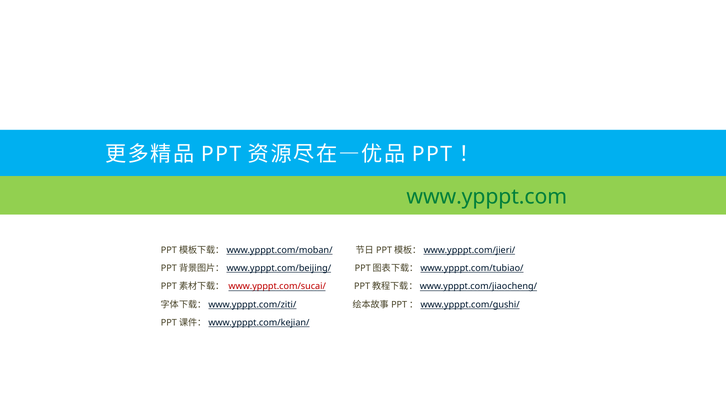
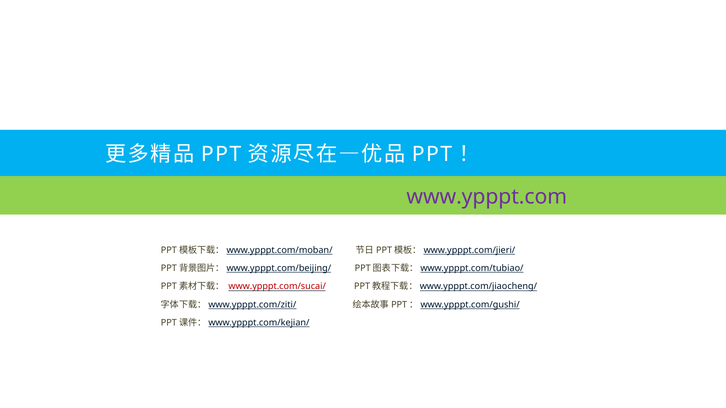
www.ypppt.com colour: green -> purple (487, 197)
